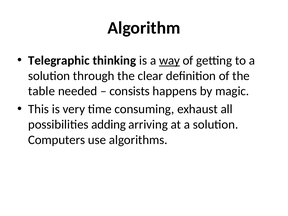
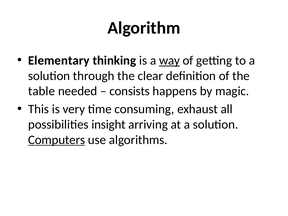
Telegraphic: Telegraphic -> Elementary (59, 60)
adding: adding -> insight (109, 124)
Computers underline: none -> present (57, 140)
